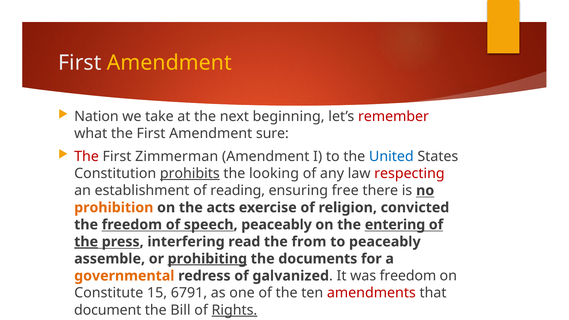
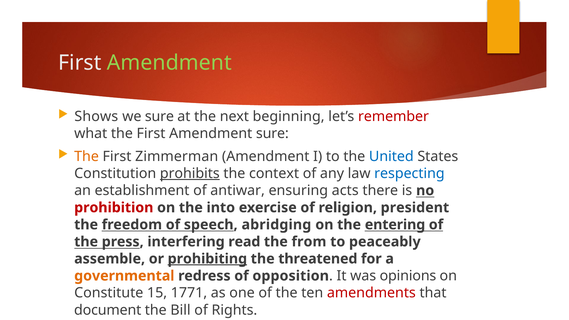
Amendment colour: yellow -> light green (169, 63)
Nation: Nation -> Shows (96, 116)
we take: take -> sure (159, 116)
The colour: red -> orange (87, 156)
looking: looking -> context (274, 173)
respecting colour: red -> blue (409, 173)
reading: reading -> antiwar (238, 191)
free: free -> acts (345, 191)
prohibition colour: orange -> red (114, 208)
acts: acts -> into (221, 208)
convicted: convicted -> president (415, 208)
speech peaceably: peaceably -> abridging (276, 225)
the underline: present -> none (86, 242)
documents: documents -> threatened (318, 259)
galvanized: galvanized -> opposition (291, 276)
was freedom: freedom -> opinions (408, 276)
6791: 6791 -> 1771 (189, 293)
Rights underline: present -> none (234, 310)
